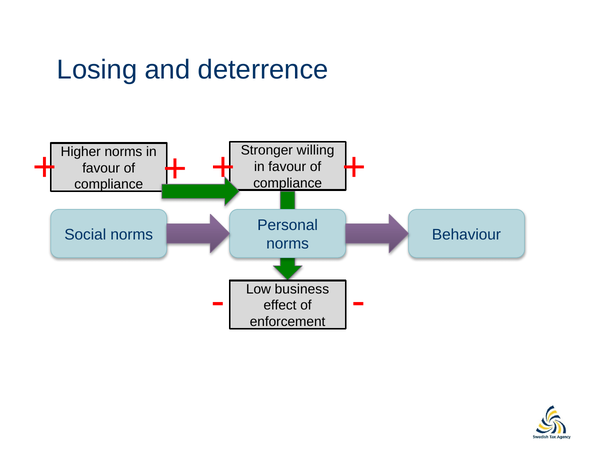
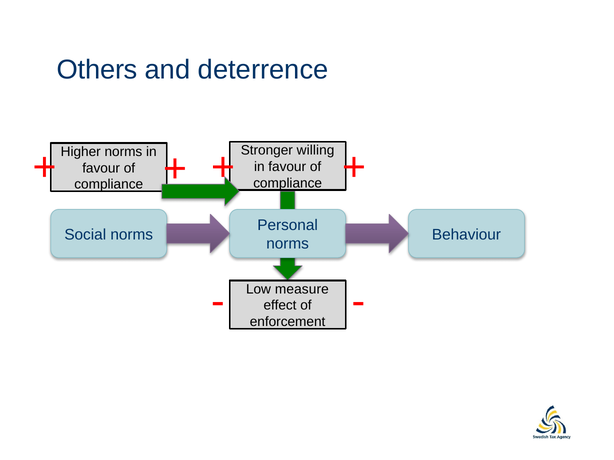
Losing: Losing -> Others (97, 70)
business: business -> measure (302, 289)
